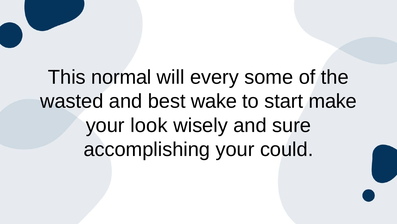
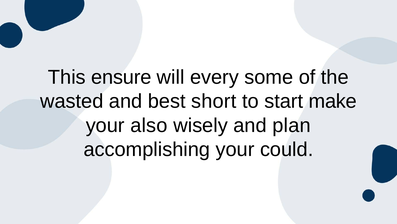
normal: normal -> ensure (121, 77)
wake: wake -> short (214, 101)
look: look -> also (149, 125)
sure: sure -> plan (292, 125)
